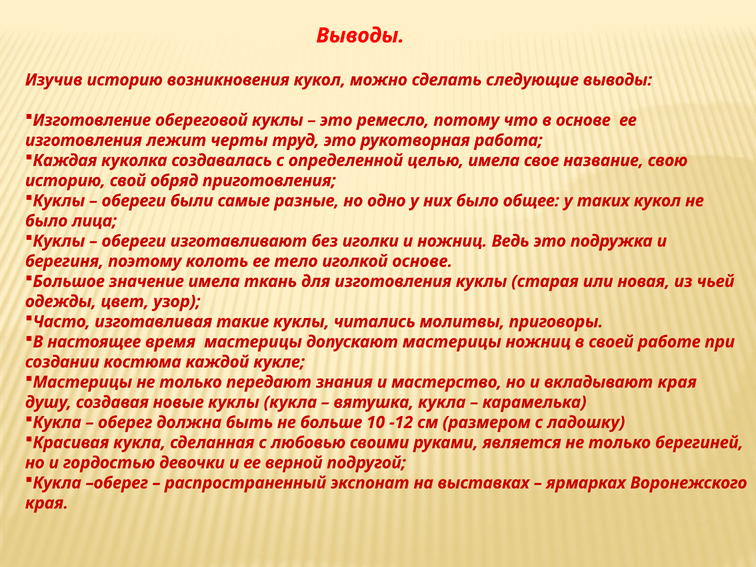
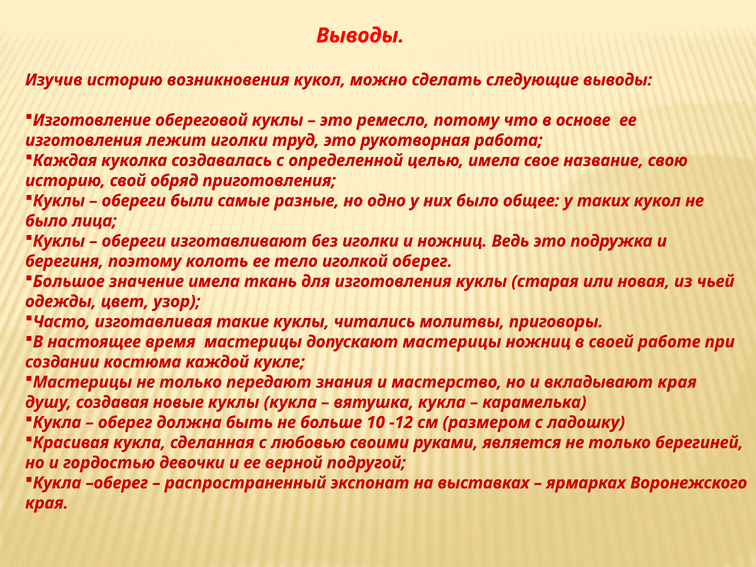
лежит черты: черты -> иголки (239, 140)
иголкой основе: основе -> оберег (422, 261)
